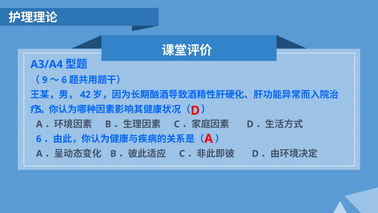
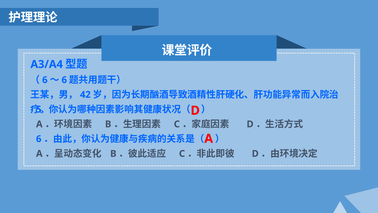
9: 9 -> 6 (45, 80)
